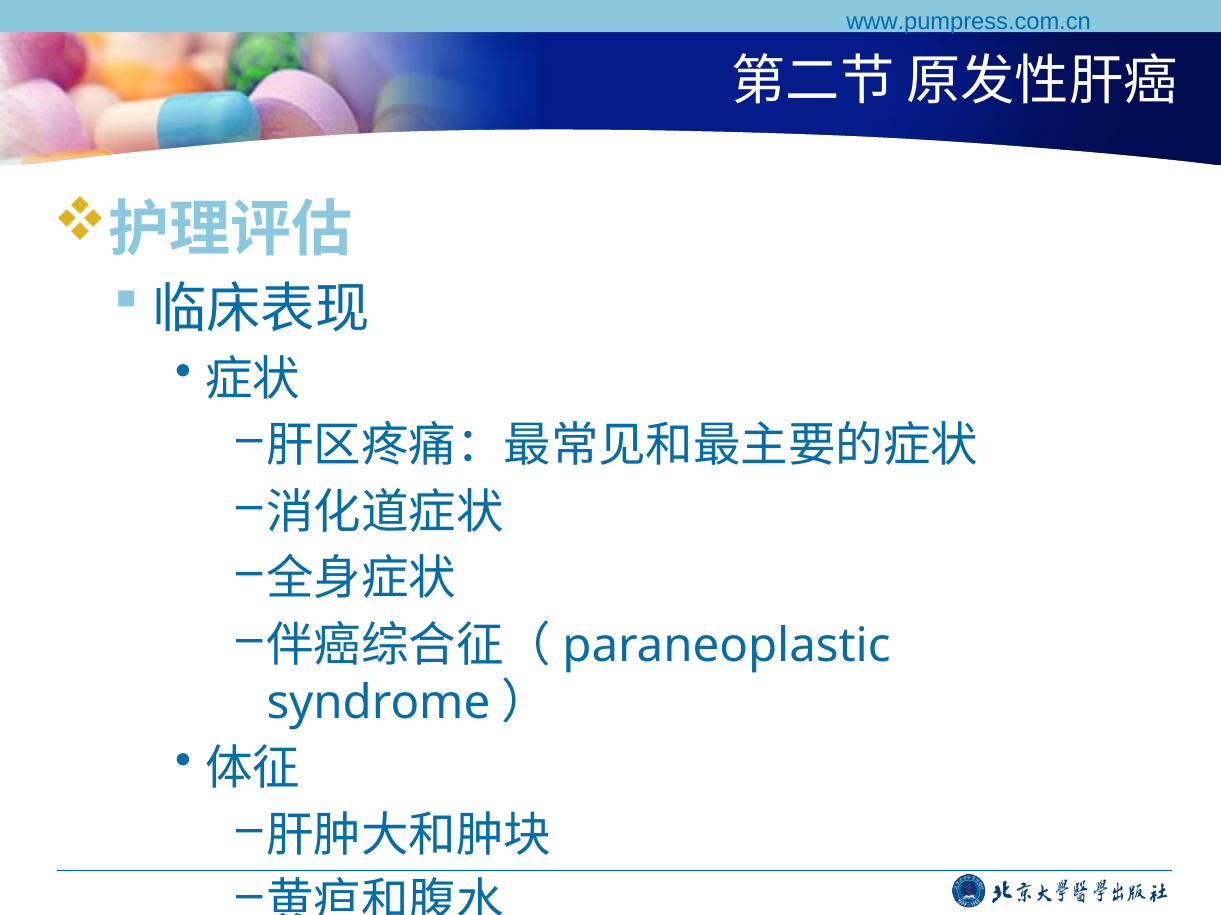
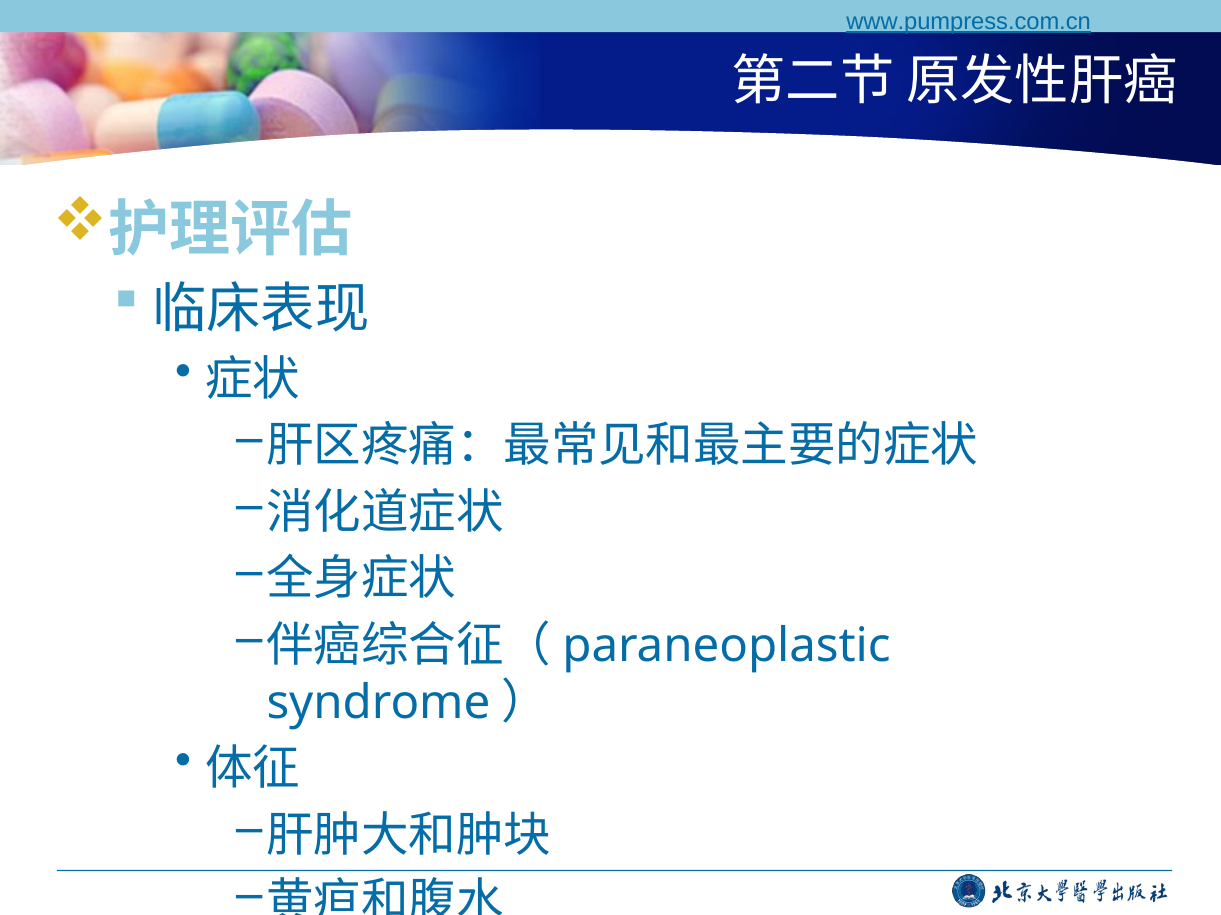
www.pumpress.com.cn underline: none -> present (969, 22)
